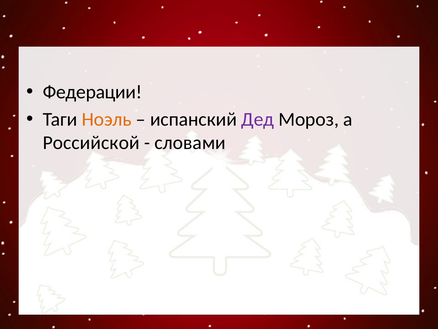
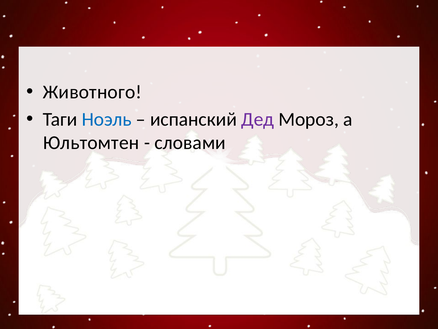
Федерации: Федерации -> Животного (92, 92)
Ноэль colour: orange -> blue (107, 119)
Российской: Российской -> Юльтомтен (91, 143)
